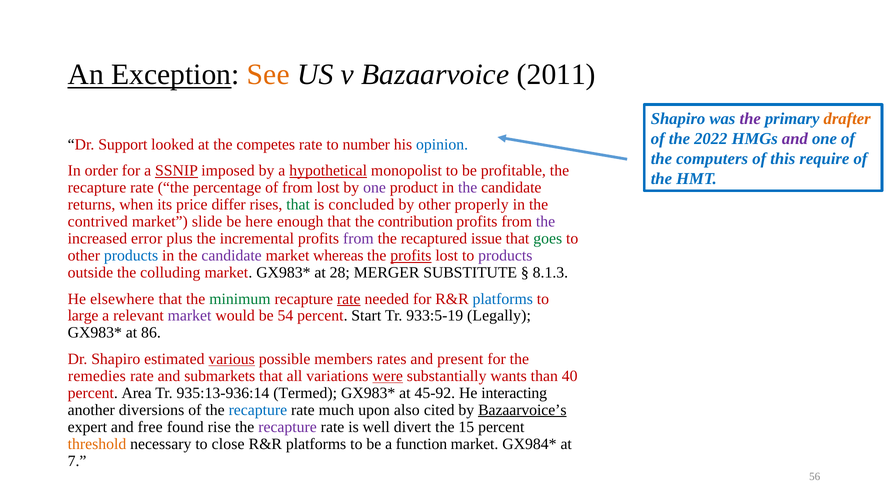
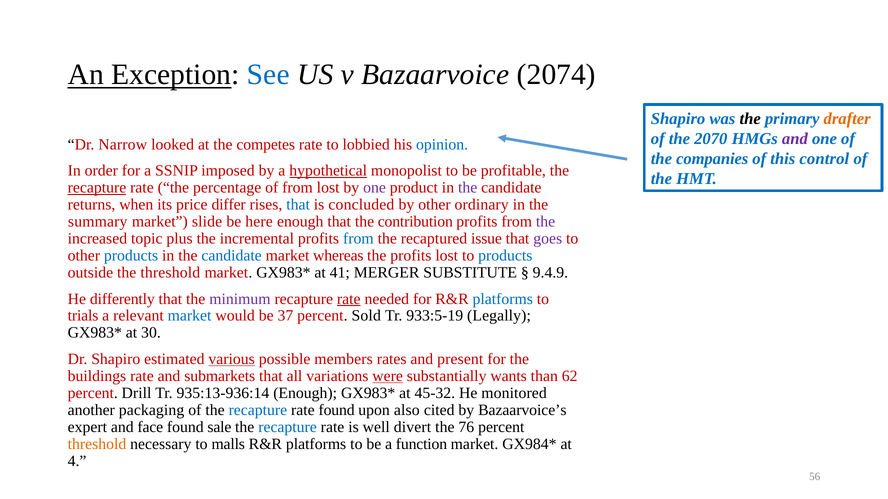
See colour: orange -> blue (268, 75)
2011: 2011 -> 2074 (556, 75)
the colour: purple -> black (750, 119)
2022: 2022 -> 2070 (711, 139)
Support: Support -> Narrow (123, 145)
number: number -> lobbied (366, 145)
computers: computers -> companies (712, 159)
require: require -> control (824, 159)
SSNIP underline: present -> none (177, 171)
recapture underline: none -> present (97, 188)
that colour: green -> blue (298, 205)
properly: properly -> ordinary (482, 205)
contrived: contrived -> summary (98, 222)
error: error -> topic (147, 239)
from colour: purple -> blue (358, 239)
goes colour: green -> purple (548, 239)
candidate colour: purple -> blue (232, 256)
profits underline: present -> none (411, 256)
products colour: purple -> blue (505, 256)
the colluding: colluding -> threshold (170, 273)
28: 28 -> 41 (340, 273)
8.1.3: 8.1.3 -> 9.4.9 (550, 273)
elsewhere: elsewhere -> differently (122, 299)
minimum colour: green -> purple (240, 299)
large: large -> trials (83, 316)
market colour: purple -> blue (190, 316)
54: 54 -> 37 (285, 316)
Start: Start -> Sold (366, 316)
86: 86 -> 30 (151, 333)
remedies: remedies -> buildings (97, 376)
40: 40 -> 62 (570, 376)
Area: Area -> Drill (136, 393)
935:13-936:14 Termed: Termed -> Enough (305, 393)
45-92: 45-92 -> 45-32 (435, 393)
interacting: interacting -> monitored (514, 393)
diversions: diversions -> packaging (152, 410)
rate much: much -> found (337, 410)
Bazaarvoice’s underline: present -> none (522, 410)
free: free -> face (150, 427)
rise: rise -> sale (219, 427)
recapture colour: purple -> blue (288, 427)
15: 15 -> 76 (466, 427)
close: close -> malls (228, 444)
7: 7 -> 4 (77, 461)
